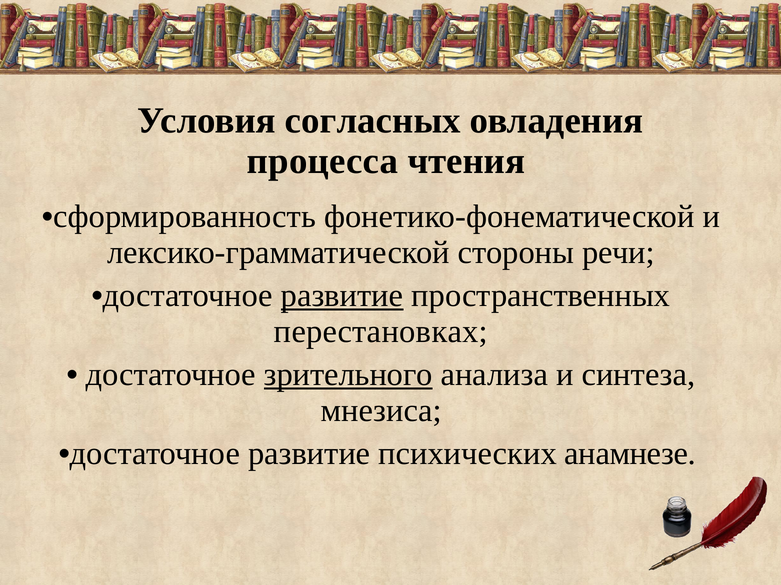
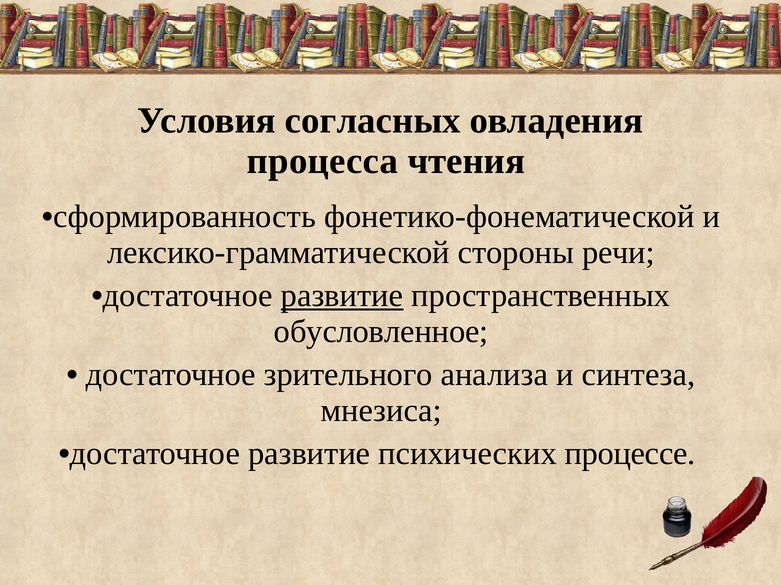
перестановках: перестановках -> обусловленное (381, 332)
зрительного underline: present -> none (348, 375)
анамнезе: анамнезе -> процессе (630, 454)
